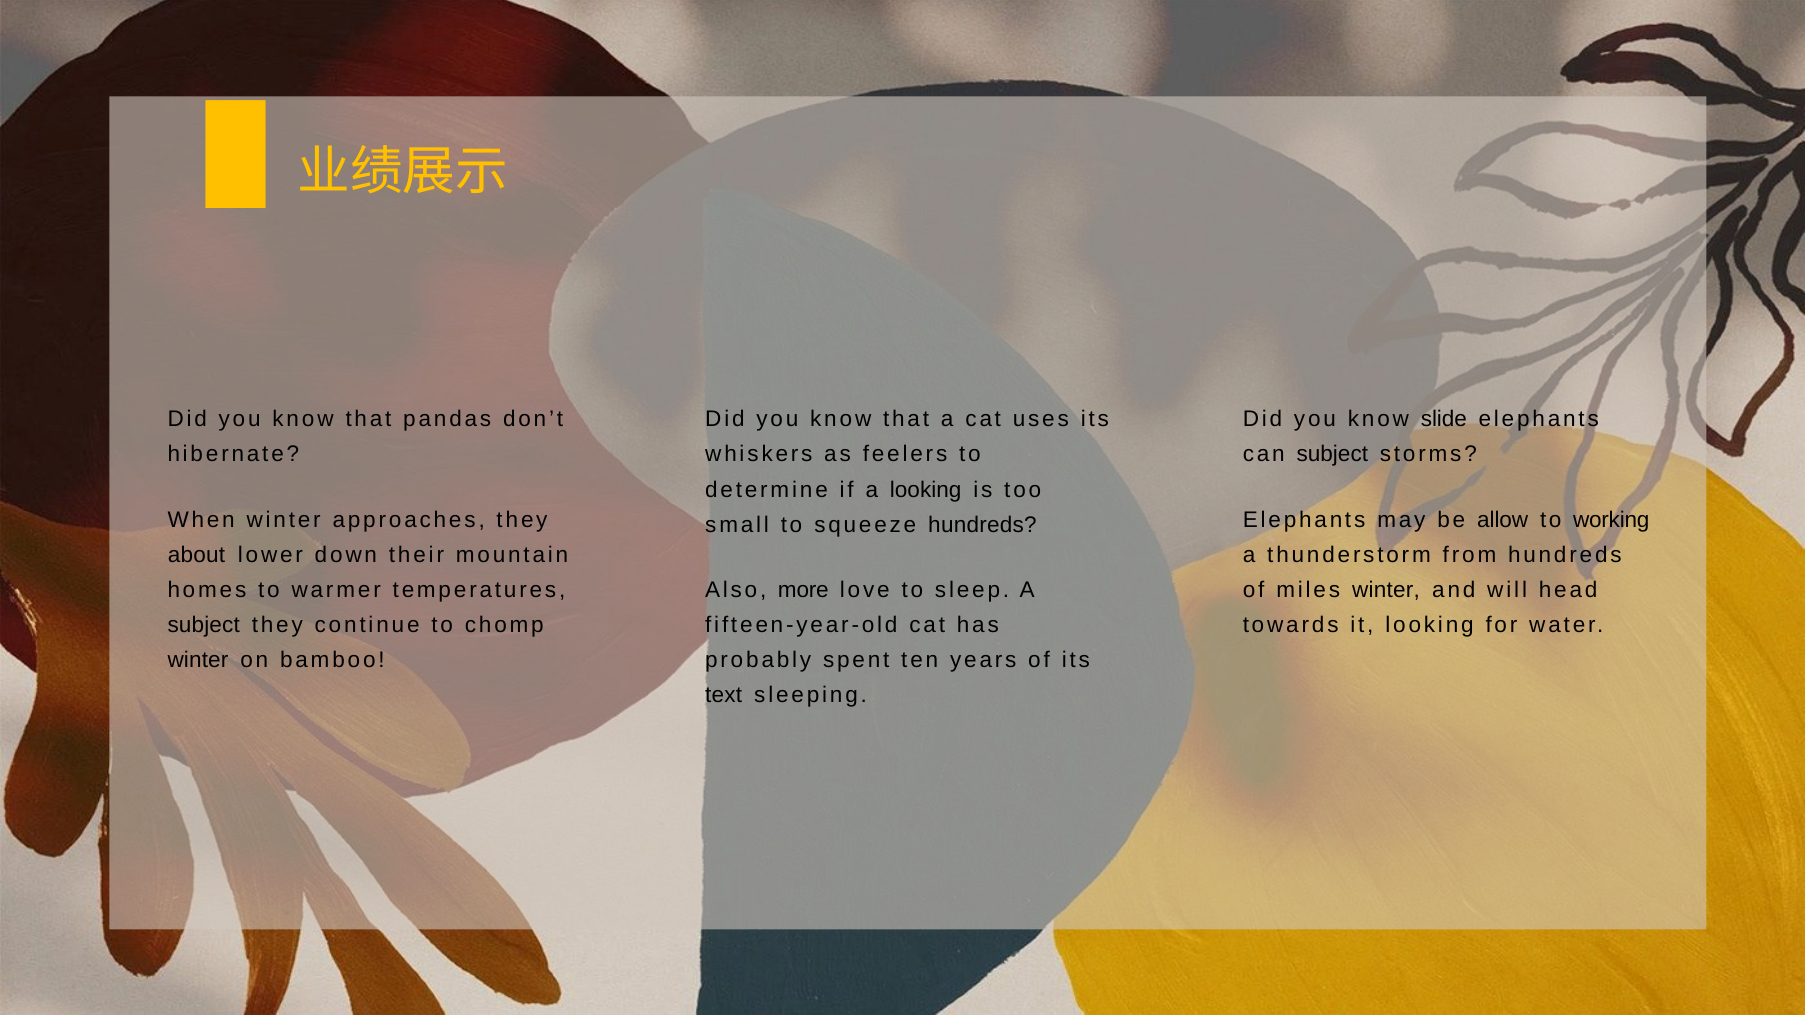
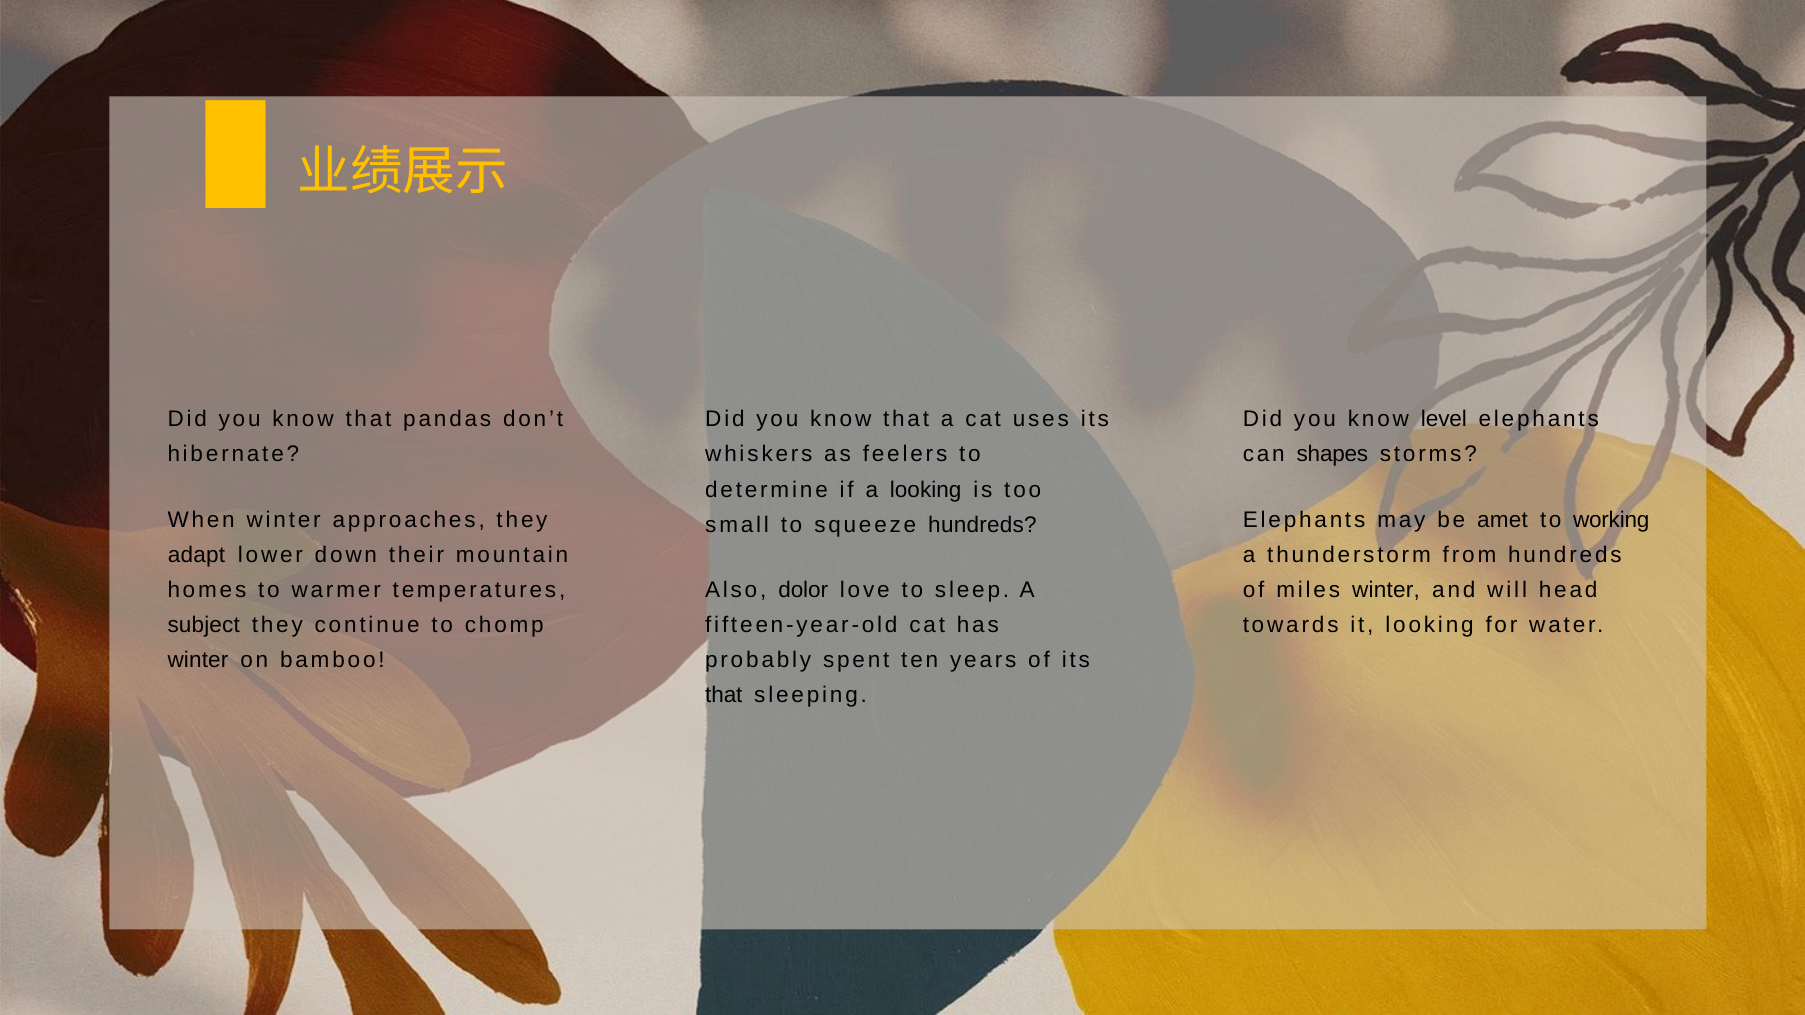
slide: slide -> level (1444, 419)
can subject: subject -> shapes (1332, 455)
allow: allow -> amet (1503, 520)
about: about -> adapt (197, 555)
more: more -> dolor (803, 590)
text: text -> that (724, 696)
